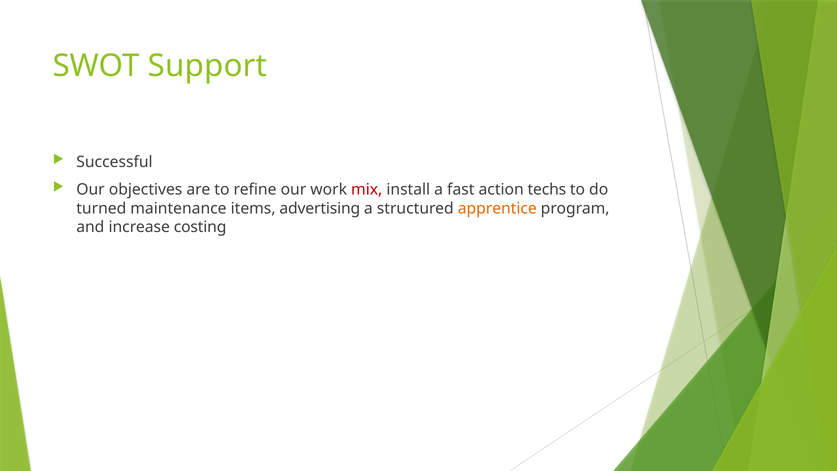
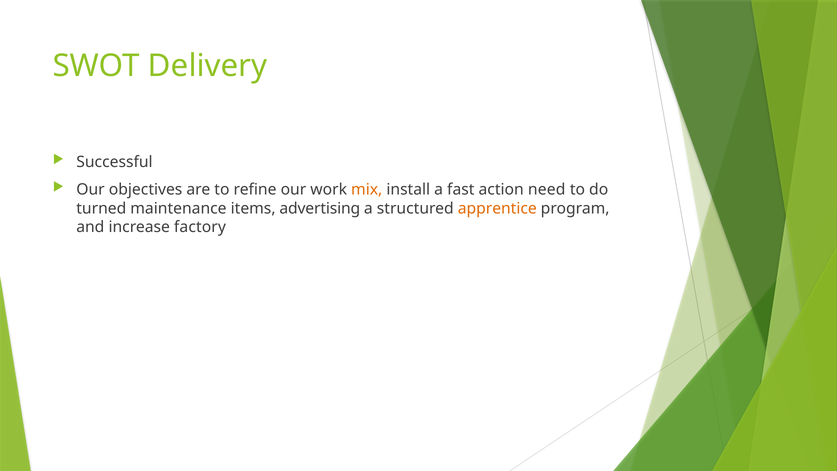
Support: Support -> Delivery (208, 66)
mix colour: red -> orange (367, 190)
techs: techs -> need (547, 190)
costing: costing -> factory (200, 227)
